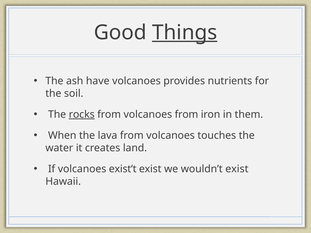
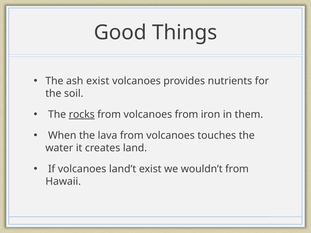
Things underline: present -> none (185, 33)
ash have: have -> exist (98, 81)
exist’t: exist’t -> land’t (123, 169)
wouldn’t exist: exist -> from (237, 169)
